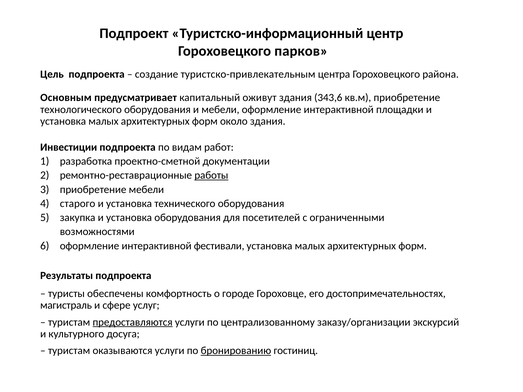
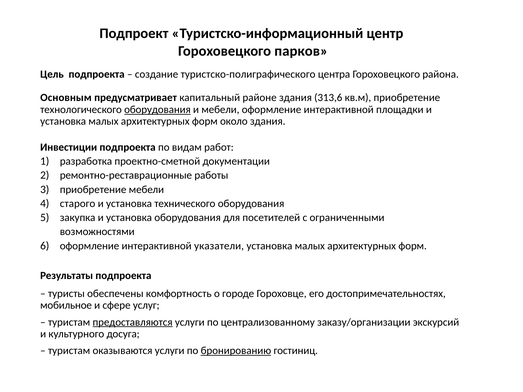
туристско-привлекательным: туристско-привлекательным -> туристско-полиграфического (248, 74)
оживут: оживут -> районе (260, 98)
343,6: 343,6 -> 313,6 (328, 98)
оборудования underline: none -> present (157, 110)
работы underline: present -> none (211, 175)
фестивали: фестивали -> указатели (219, 246)
магистраль: магистраль -> мобильное (66, 306)
